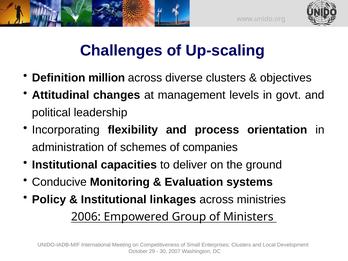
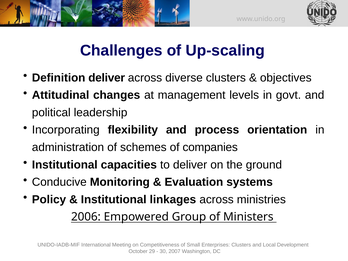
Definition million: million -> deliver (107, 78)
